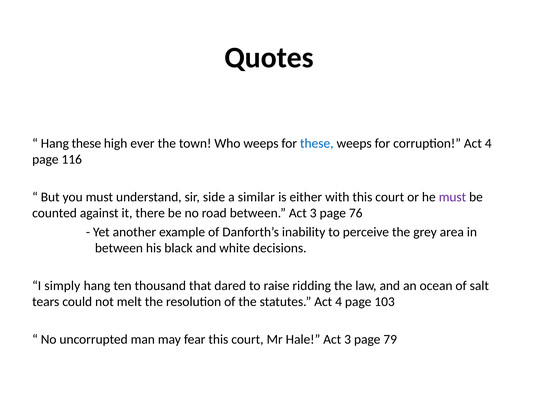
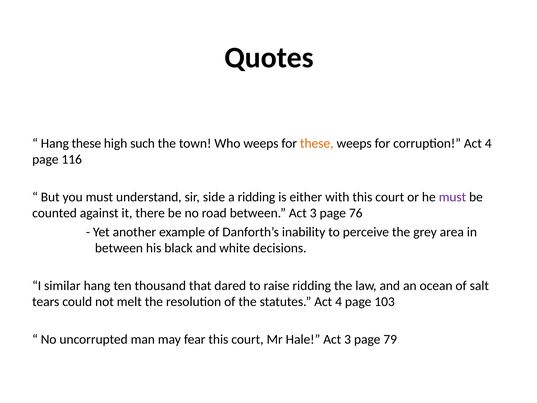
ever: ever -> such (143, 143)
these colour: blue -> orange (317, 143)
a similar: similar -> ridding (256, 197)
simply: simply -> similar (62, 286)
